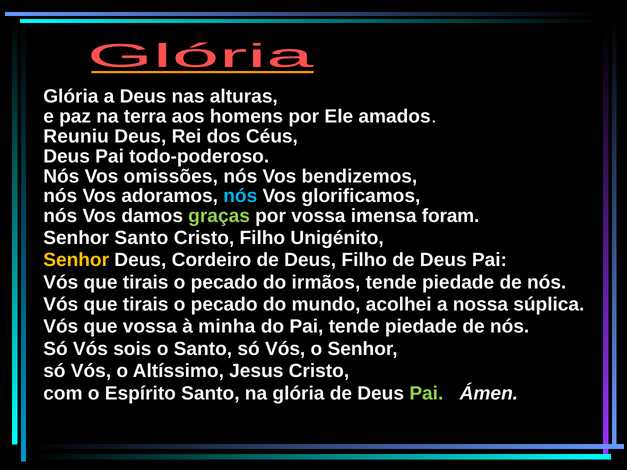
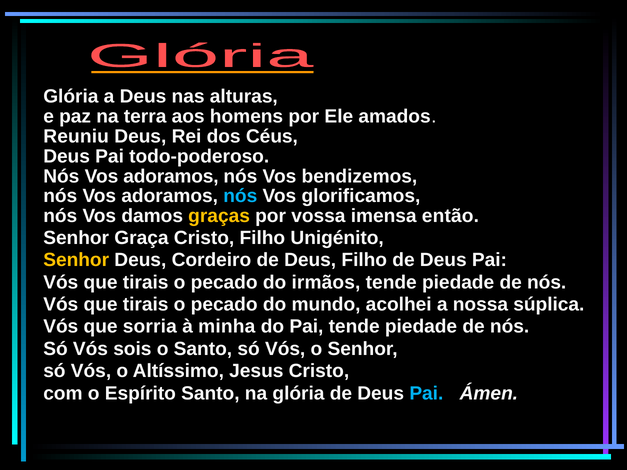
omissões: omissões -> adoramos (171, 176)
graças colour: light green -> yellow (219, 216)
foram: foram -> então (450, 216)
Senhor Santo: Santo -> Graça (141, 238)
que vossa: vossa -> sorria (150, 327)
Pai colour: light green -> light blue (426, 393)
